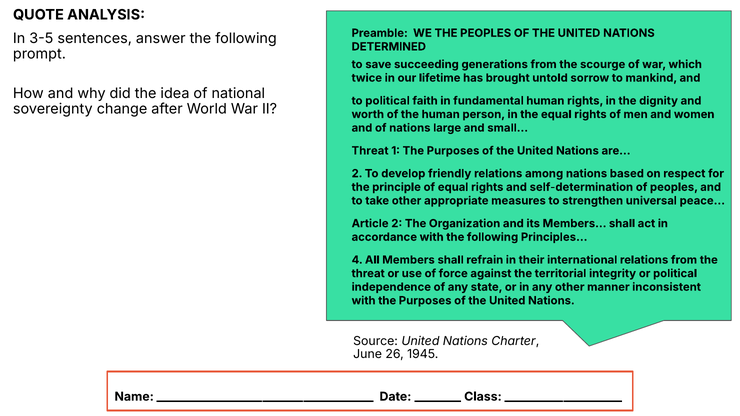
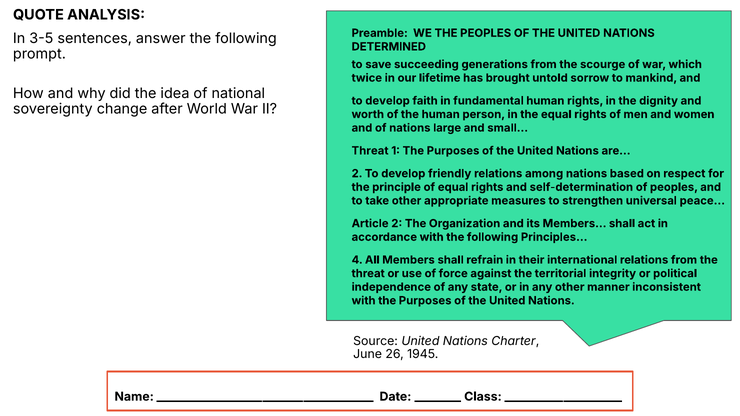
political: political -> develop (388, 101)
